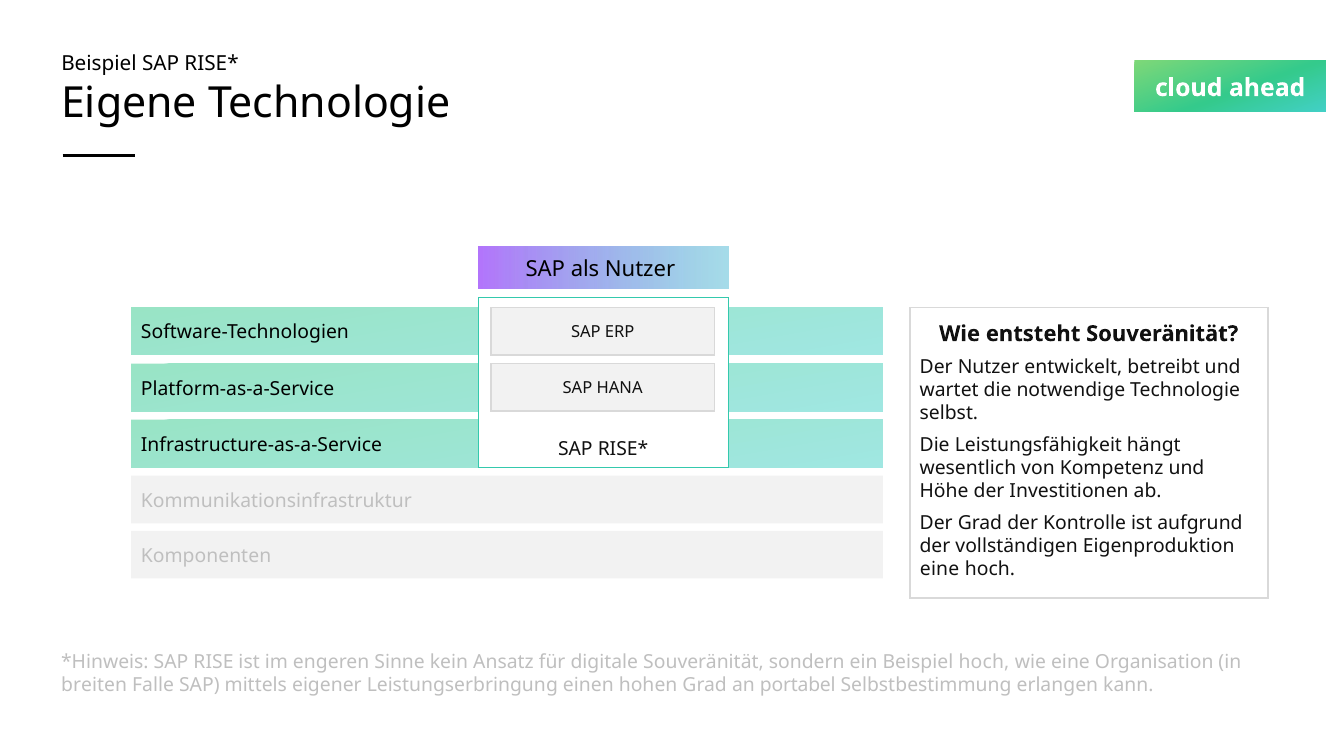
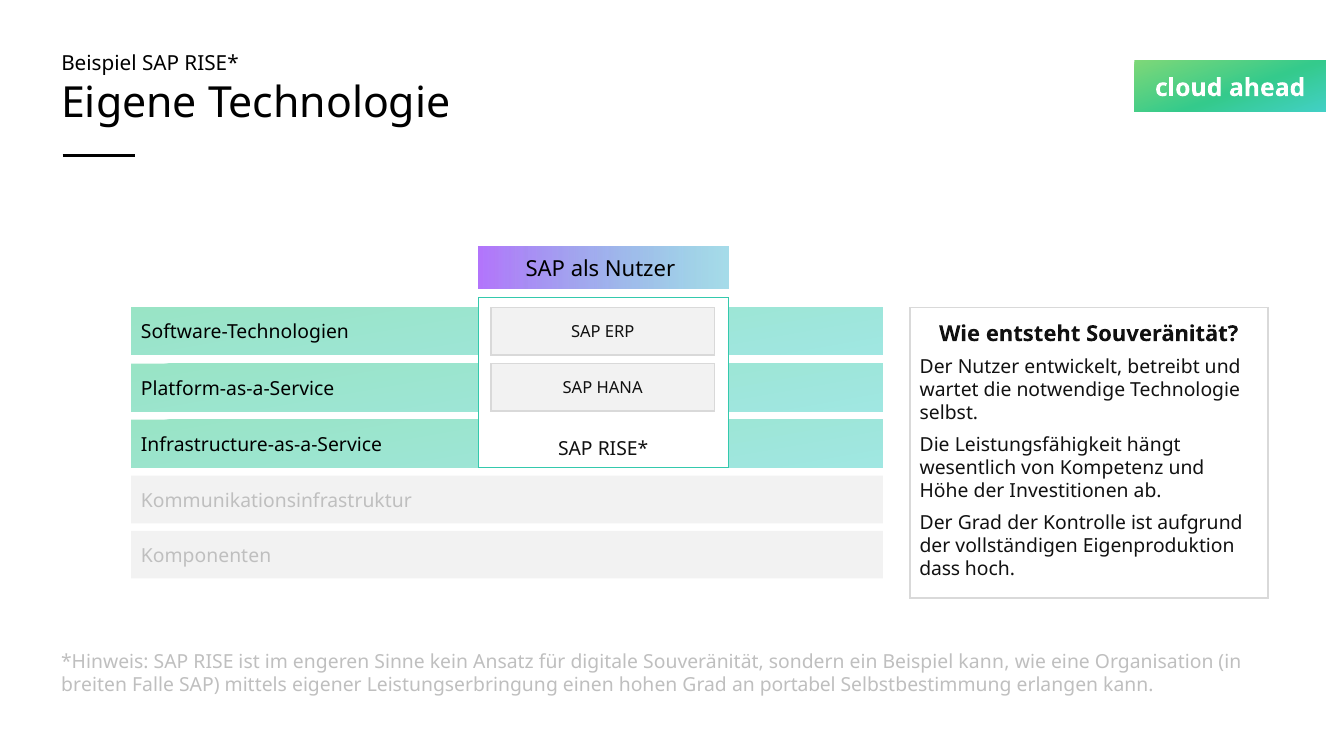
eine: eine -> dass (940, 569)
Beispiel hoch: hoch -> kann (984, 662)
